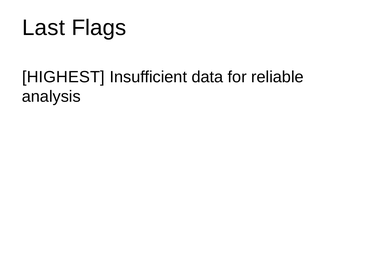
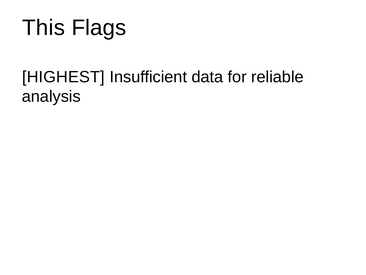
Last: Last -> This (44, 28)
